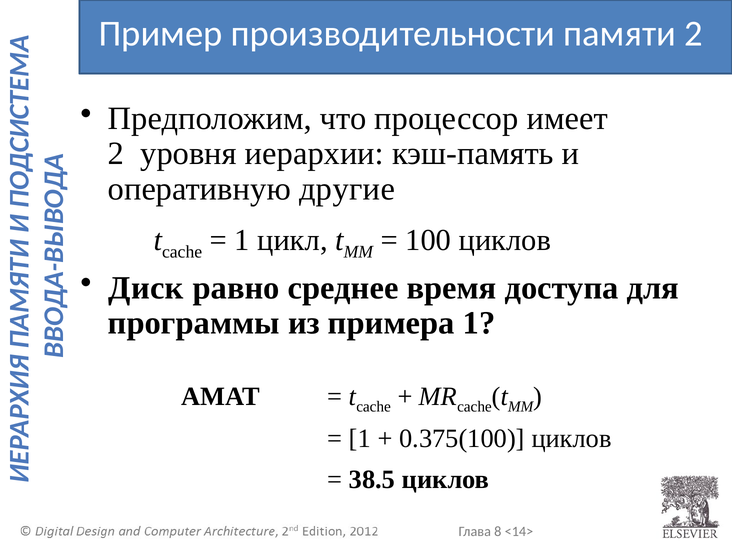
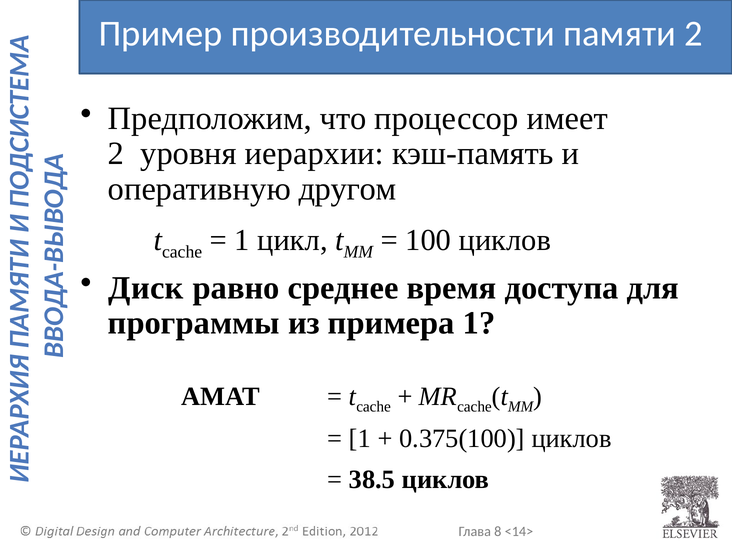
другие: другие -> другом (347, 189)
